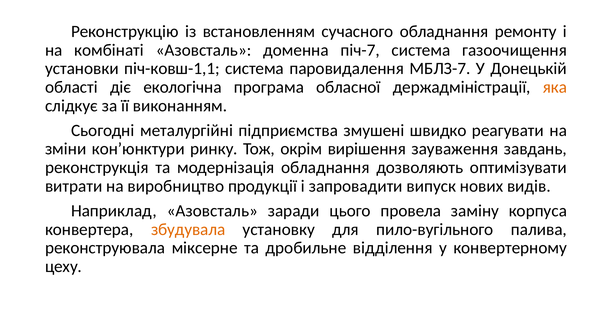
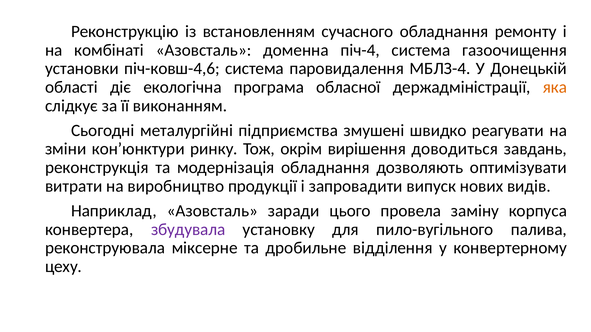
піч-7: піч-7 -> піч-4 (360, 50)
піч-ковш-1,1: піч-ковш-1,1 -> піч-ковш-4,6 (172, 69)
МБЛЗ-7: МБЛЗ-7 -> МБЛЗ-4 (440, 69)
зауваження: зауваження -> доводиться (455, 149)
збудувала colour: orange -> purple (188, 230)
